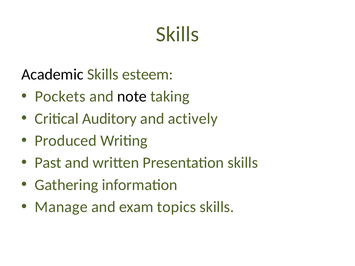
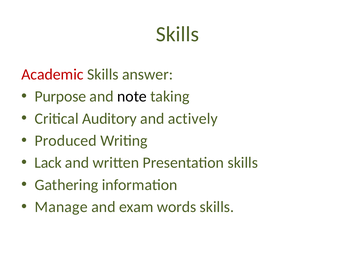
Academic colour: black -> red (52, 74)
esteem: esteem -> answer (148, 74)
Pockets: Pockets -> Purpose (60, 97)
Past: Past -> Lack (48, 163)
topics: topics -> words (177, 207)
